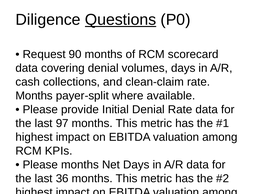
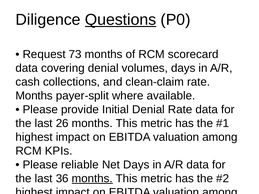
90: 90 -> 73 (75, 54)
97: 97 -> 26 (62, 123)
Please months: months -> reliable (80, 165)
months underline: none -> present (92, 179)
